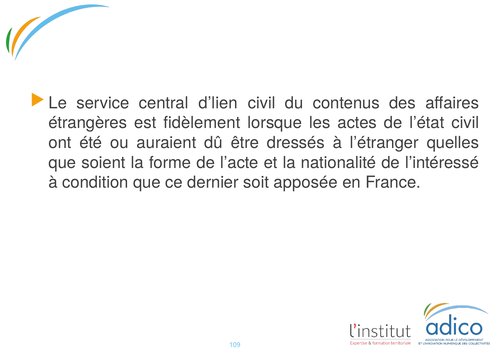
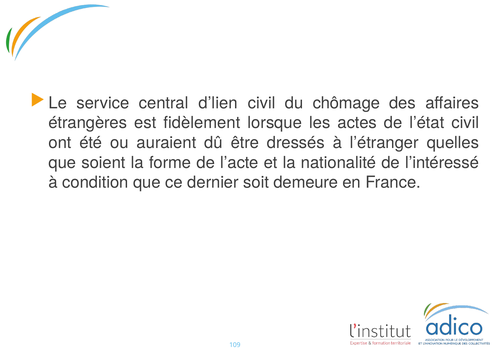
contenus: contenus -> chômage (346, 103)
apposée: apposée -> demeure (306, 183)
